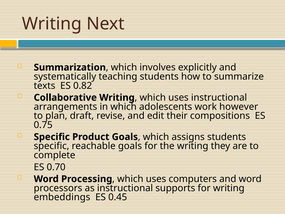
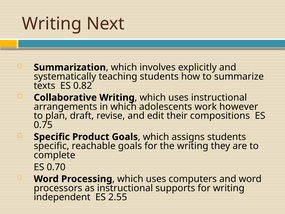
embeddings: embeddings -> independent (62, 197)
0.45: 0.45 -> 2.55 (118, 197)
